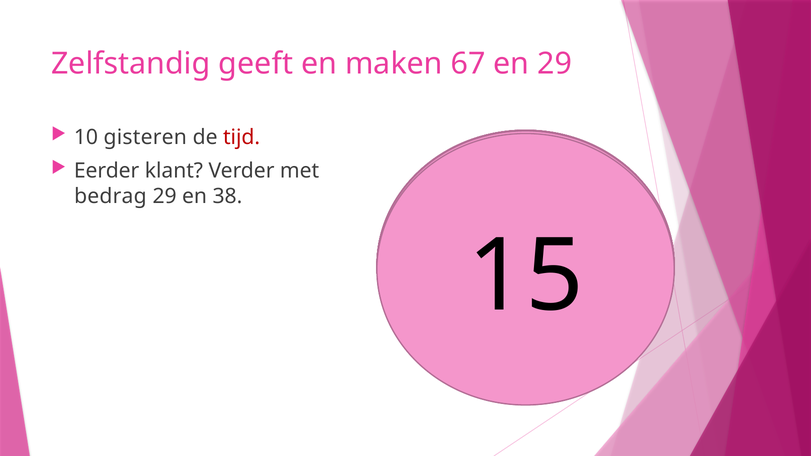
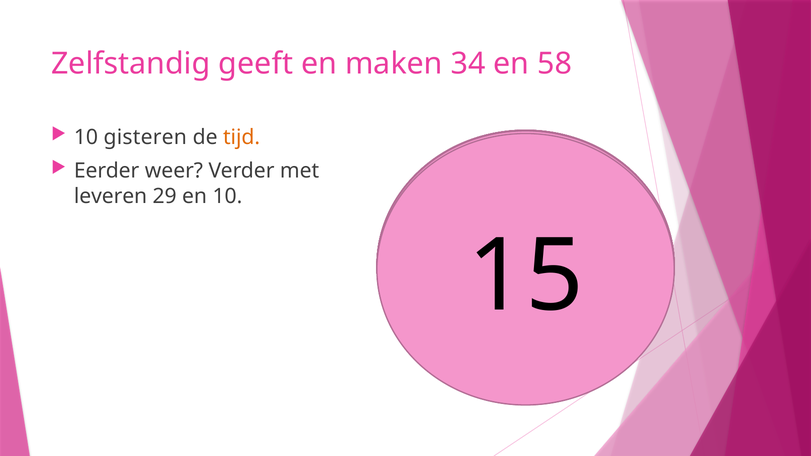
67: 67 -> 34 (468, 64)
en 29: 29 -> 58 (555, 64)
tijd colour: red -> orange (242, 137)
klant: klant -> weer (174, 171)
bedrag: bedrag -> leveren (111, 196)
en 38: 38 -> 10 (227, 196)
